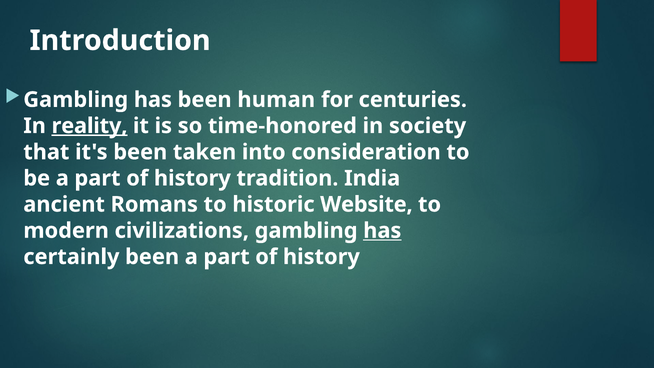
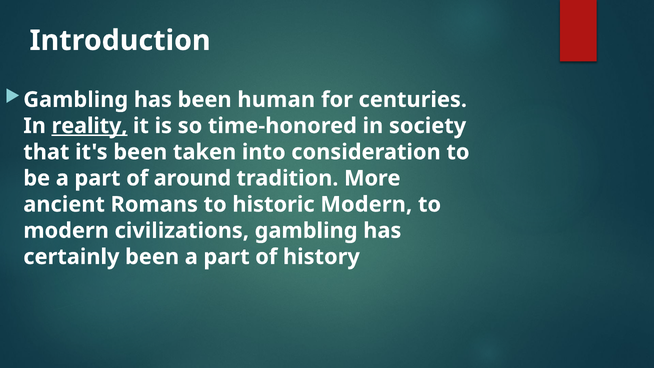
history: history -> around (192, 178)
India: India -> More (372, 178)
historic Website: Website -> Modern (366, 204)
has underline: present -> none (382, 231)
